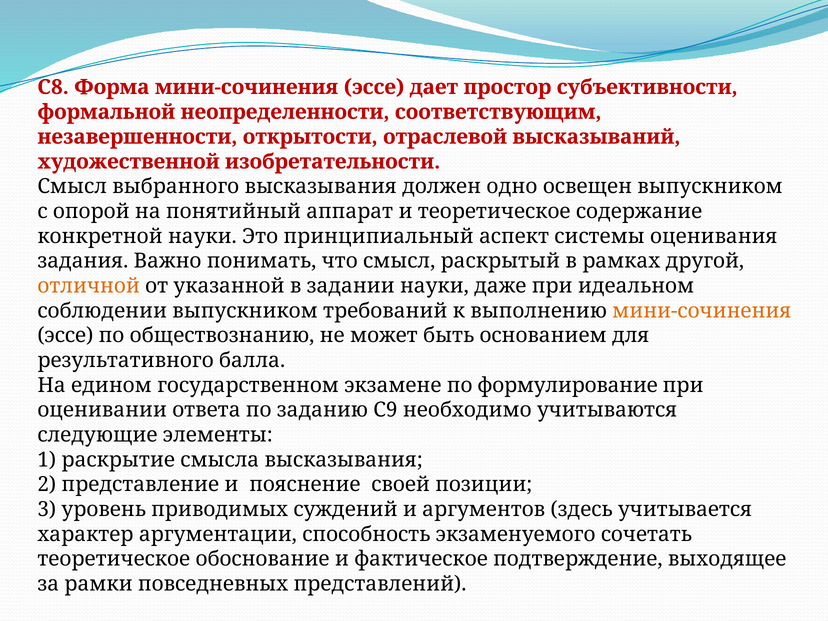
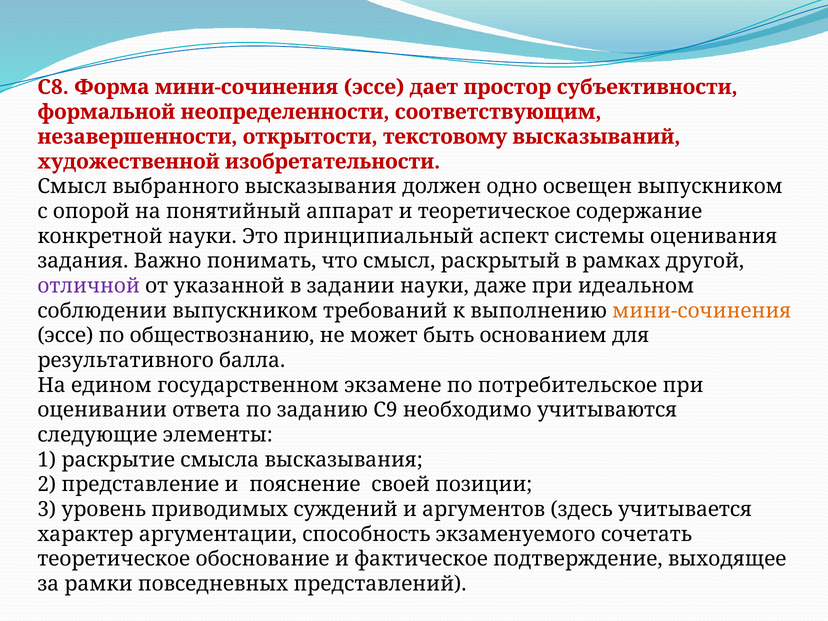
отраслевой: отраслевой -> текстовому (445, 137)
отличной colour: orange -> purple (89, 286)
формулирование: формулирование -> потребительское (567, 385)
